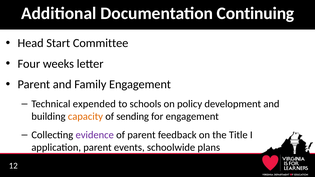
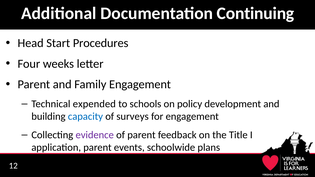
Committee: Committee -> Procedures (101, 43)
capacity colour: orange -> blue (85, 117)
sending: sending -> surveys (133, 117)
